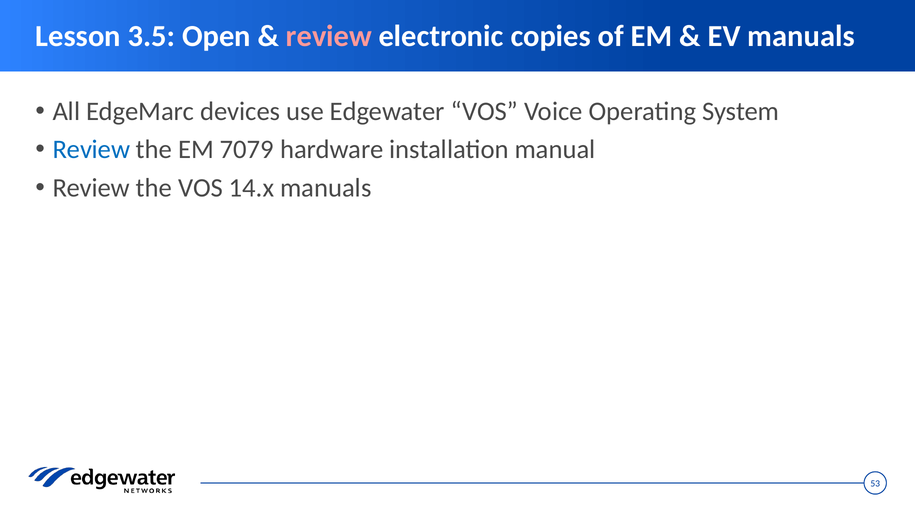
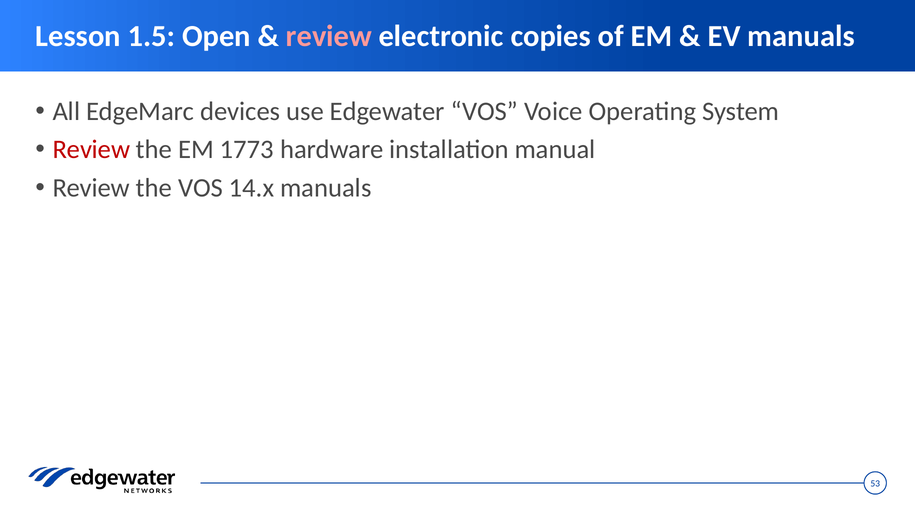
3.5: 3.5 -> 1.5 (151, 36)
Review colour: blue -> red (91, 150)
7079: 7079 -> 1773 (247, 150)
